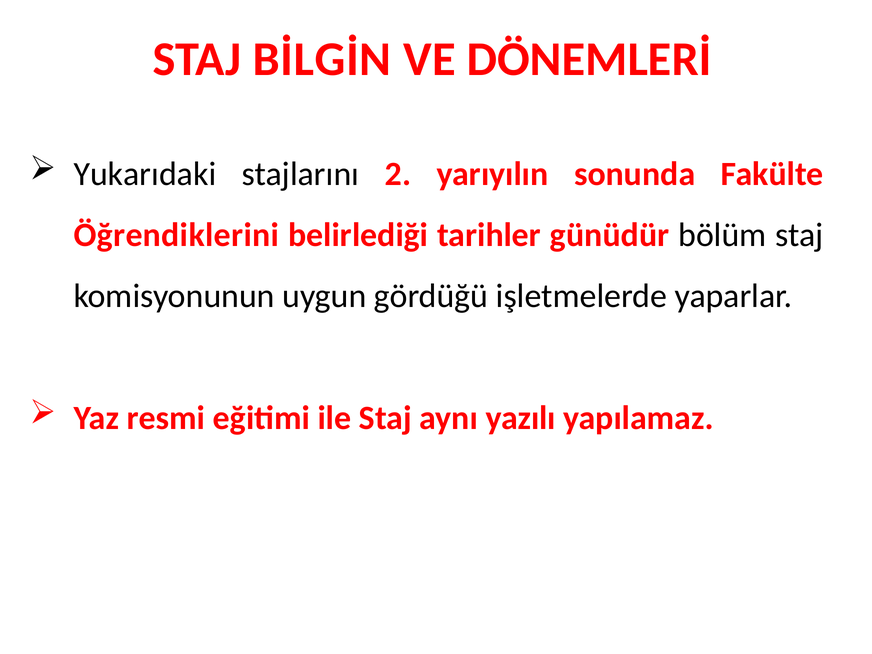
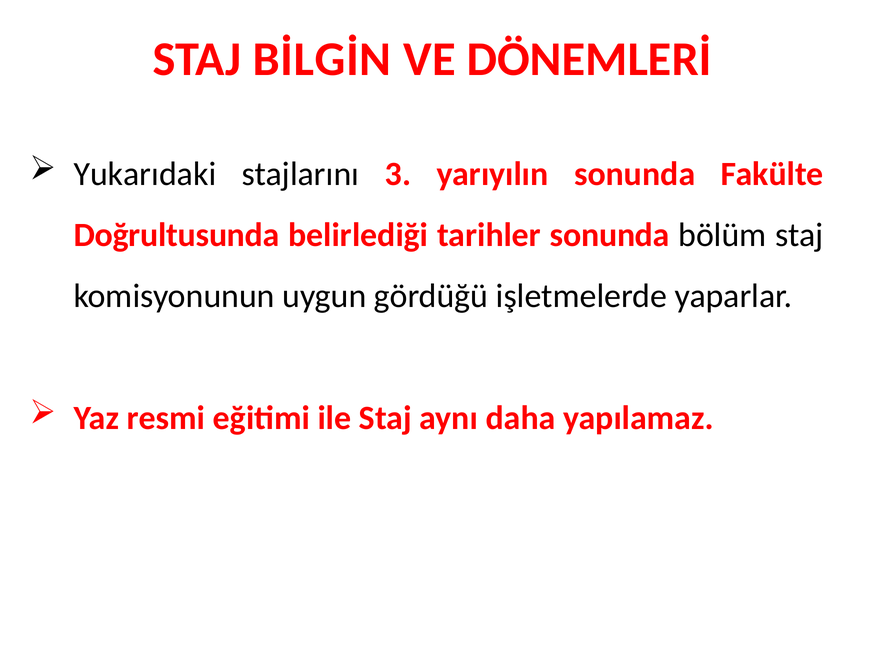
2: 2 -> 3 (398, 174)
Öğrendiklerini: Öğrendiklerini -> Doğrultusunda (177, 235)
tarihler günüdür: günüdür -> sonunda (610, 235)
yazılı: yazılı -> daha (521, 418)
